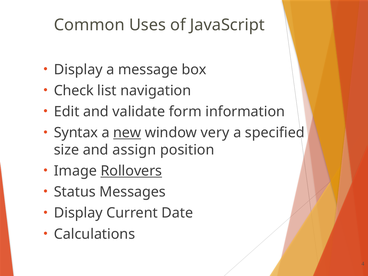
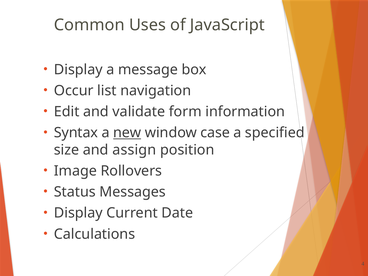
Check: Check -> Occur (74, 91)
very: very -> case (215, 133)
Rollovers underline: present -> none (131, 171)
